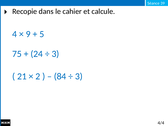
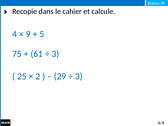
24: 24 -> 61 (37, 54)
21: 21 -> 25 (22, 76)
84: 84 -> 29 (60, 76)
